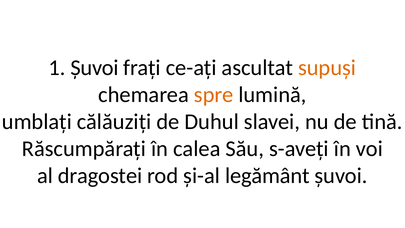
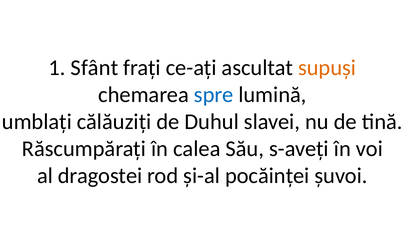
1 Șuvoi: Șuvoi -> Sfânt (94, 68)
spre colour: orange -> blue (214, 95)
legământ: legământ -> pocăinței (267, 176)
